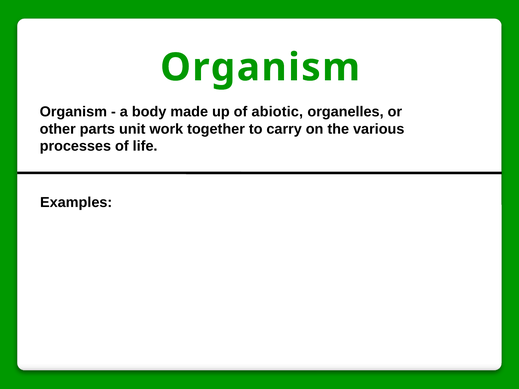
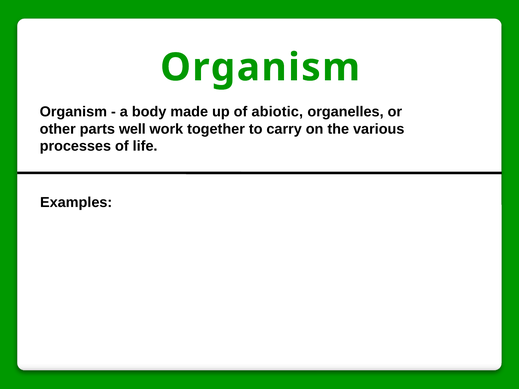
unit: unit -> well (132, 129)
